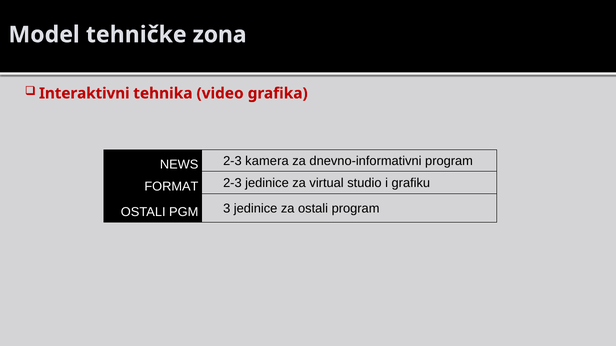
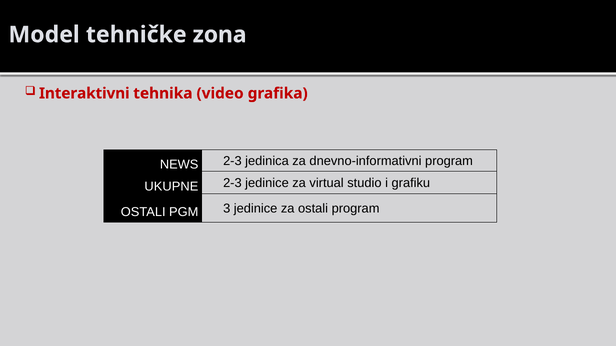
kamera: kamera -> jedinica (267, 161)
FORMAT: FORMAT -> UKUPNE (171, 187)
